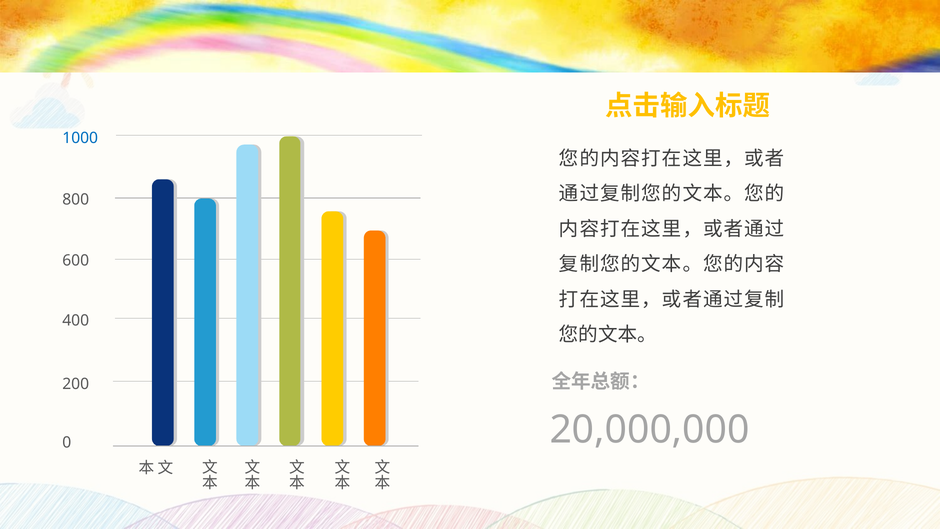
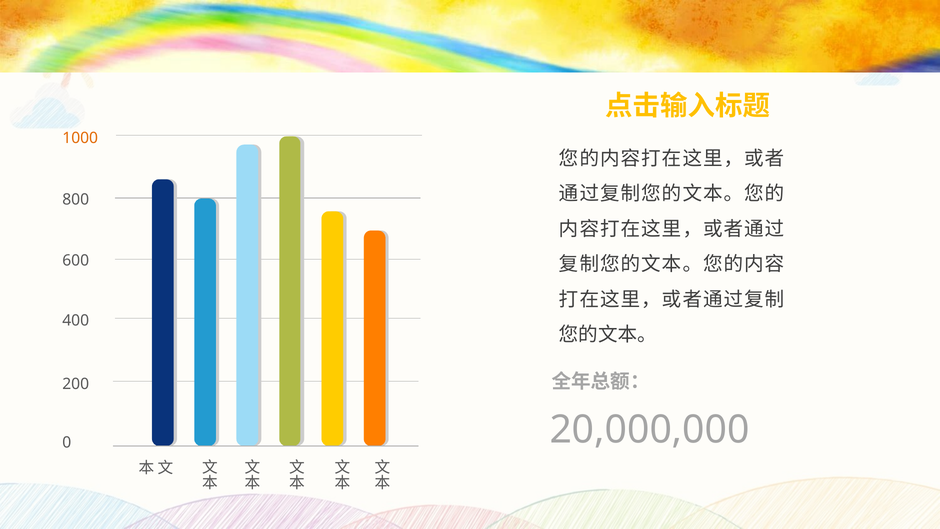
1000 colour: blue -> orange (80, 138)
